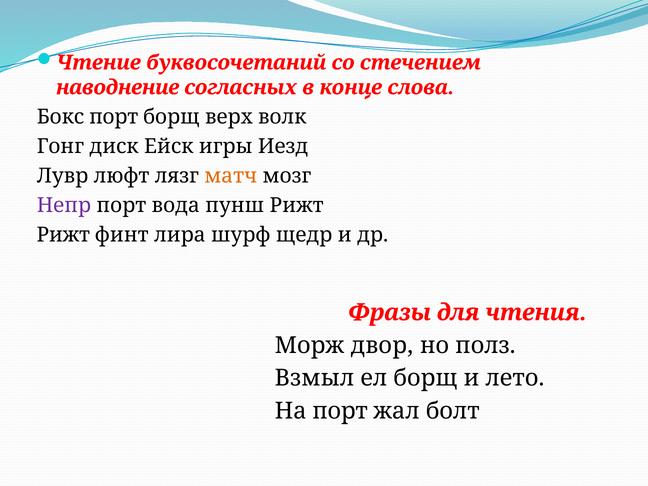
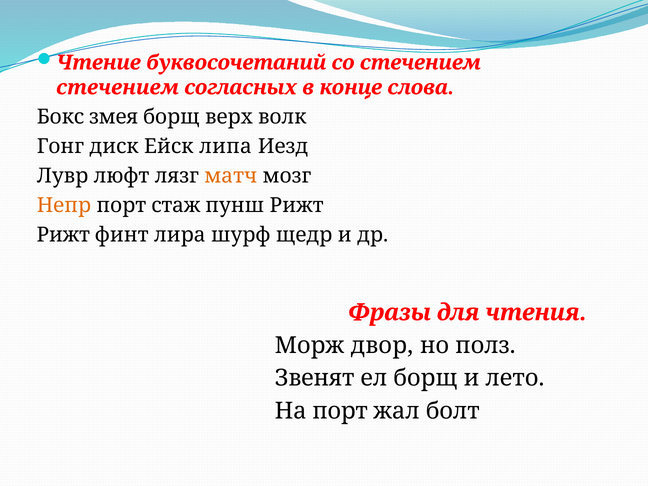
наводнение: наводнение -> стечением (118, 87)
Бокс порт: порт -> змея (114, 117)
игры: игры -> липа (226, 146)
Непр colour: purple -> orange (64, 205)
вода: вода -> стаж (176, 205)
Взмыл: Взмыл -> Звенят (315, 378)
